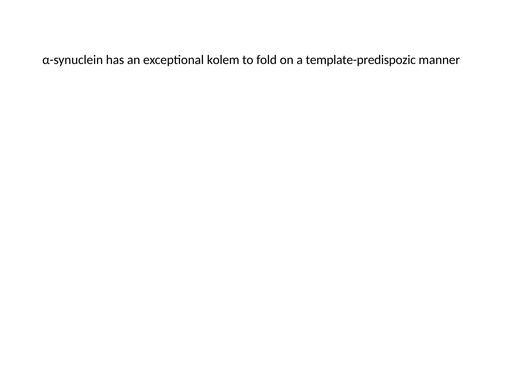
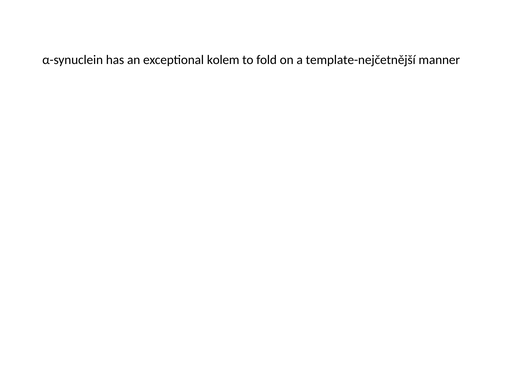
template-predispozic: template-predispozic -> template-nejčetnější (361, 60)
